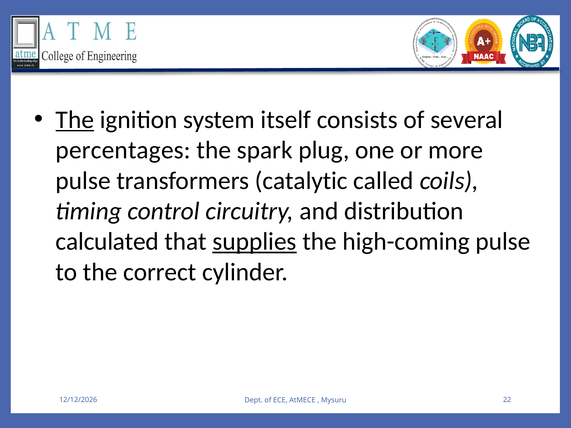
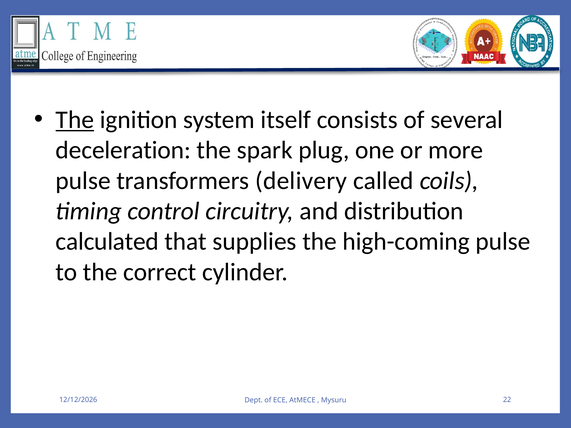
percentages: percentages -> deceleration (123, 150)
catalytic: catalytic -> delivery (301, 181)
supplies underline: present -> none (255, 242)
